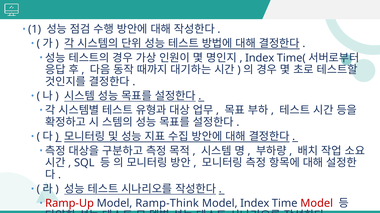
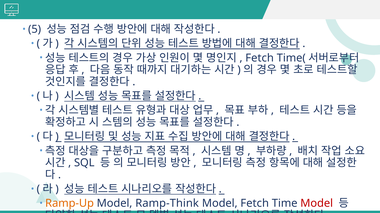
1: 1 -> 5 (35, 29)
Index: Index -> Fetch (260, 58)
Ramp-Up colour: red -> orange (70, 204)
Model Index: Index -> Fetch (255, 204)
